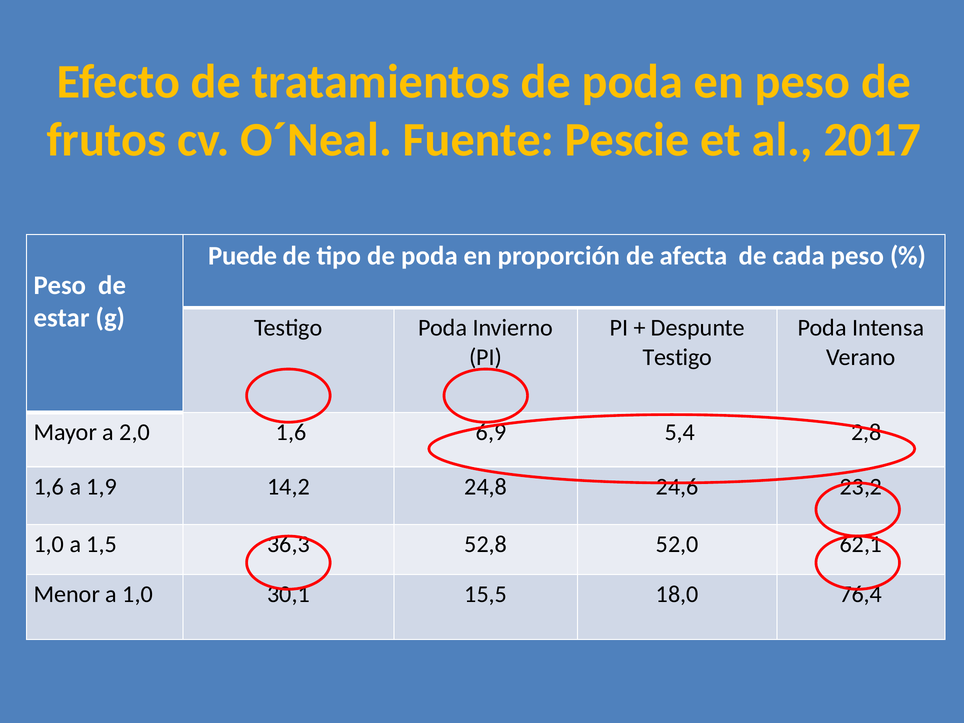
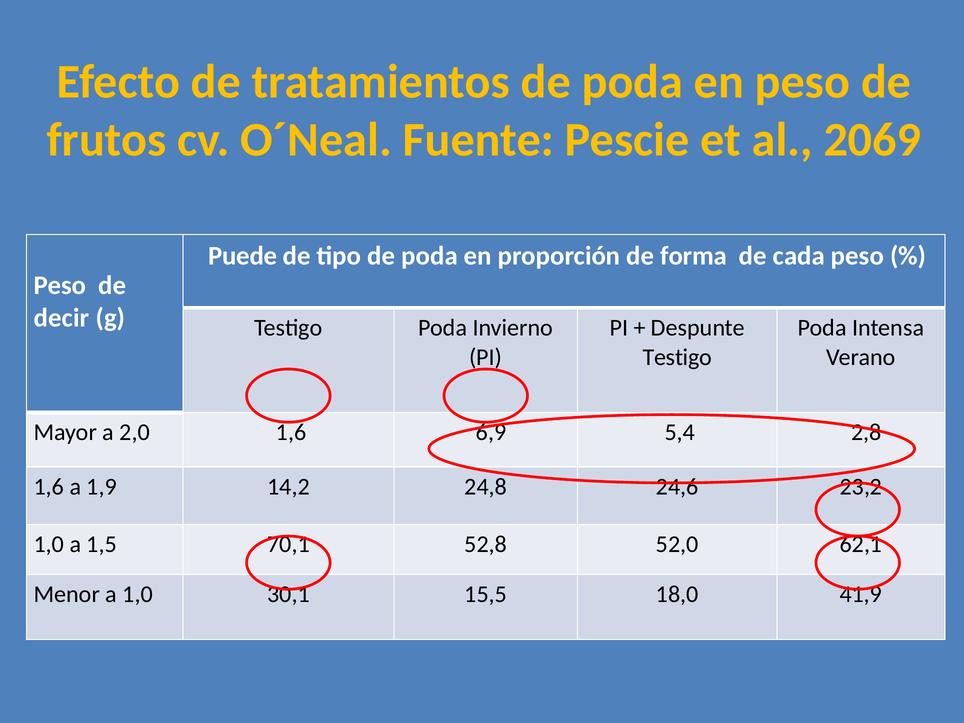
2017: 2017 -> 2069 (872, 140)
afecta: afecta -> forma (694, 256)
estar: estar -> decir (62, 318)
36,3: 36,3 -> 70,1 (288, 544)
76,4: 76,4 -> 41,9 (861, 594)
